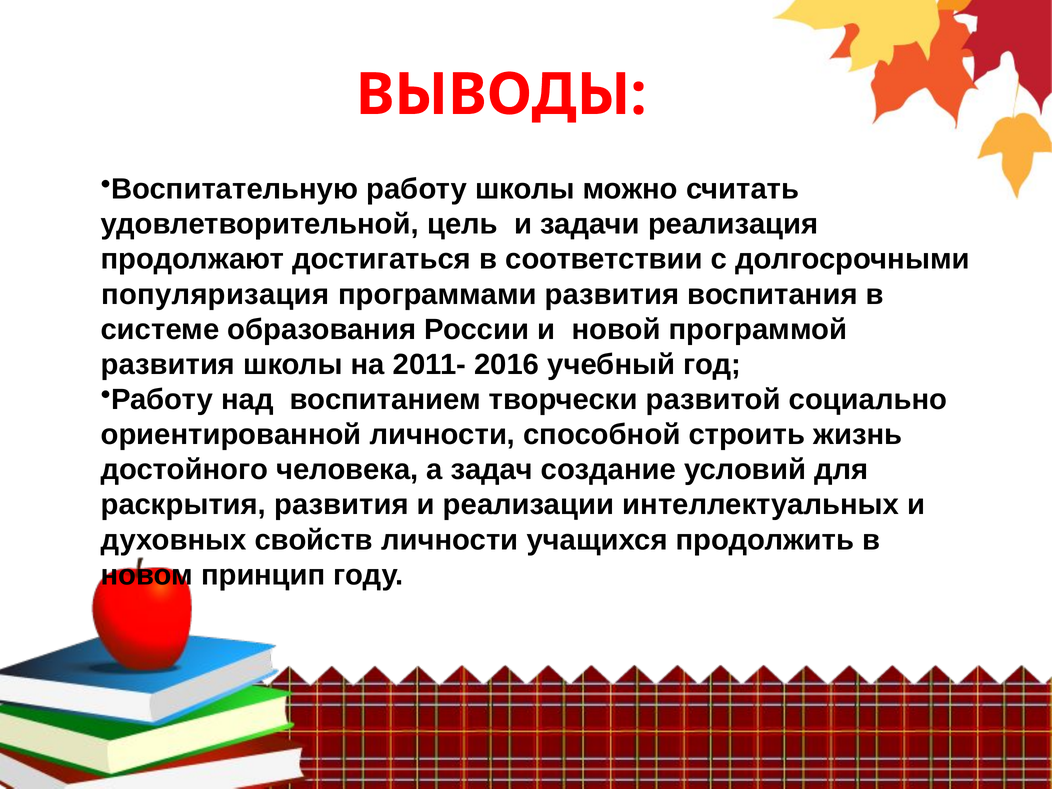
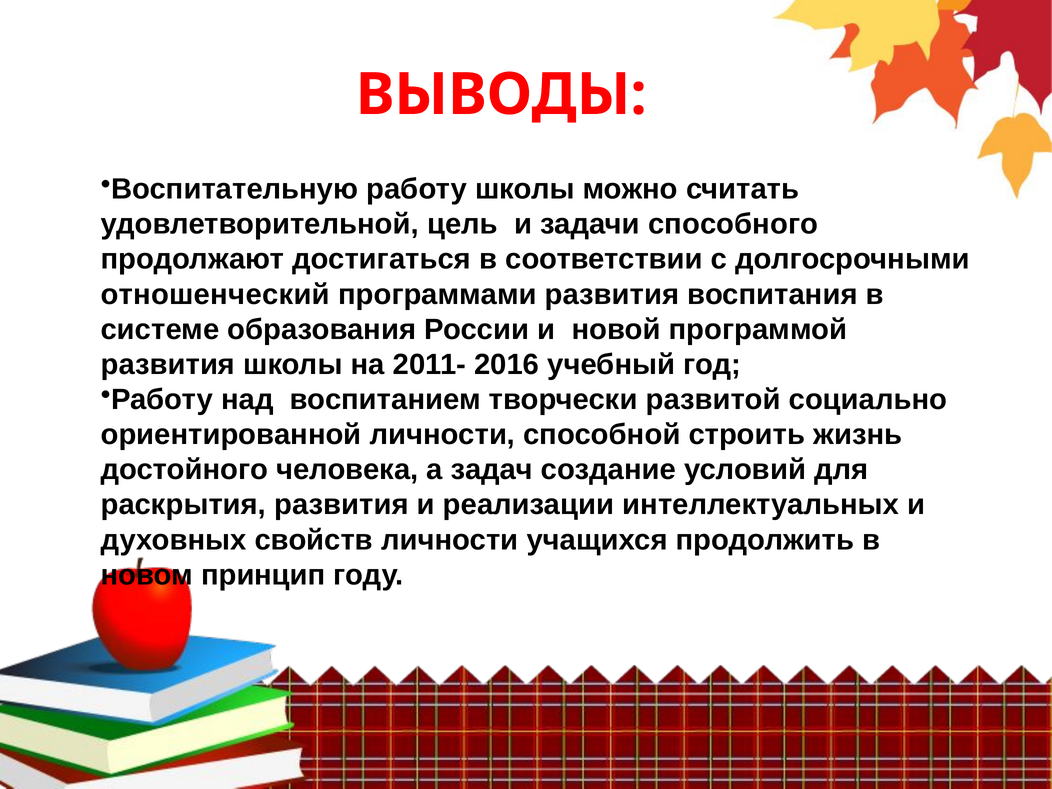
реализация: реализация -> способного (733, 224)
популяризация: популяризация -> отношенческий (215, 294)
